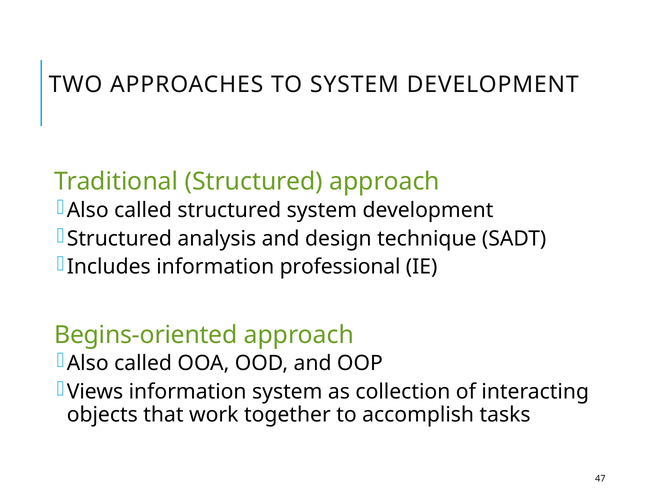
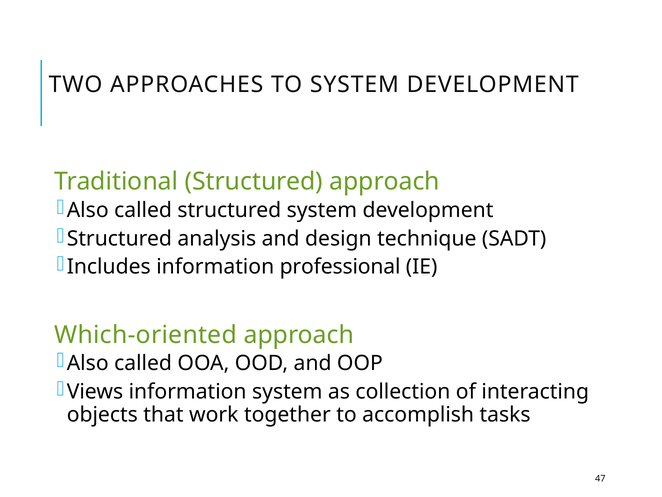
Begins-oriented: Begins-oriented -> Which-oriented (146, 335)
